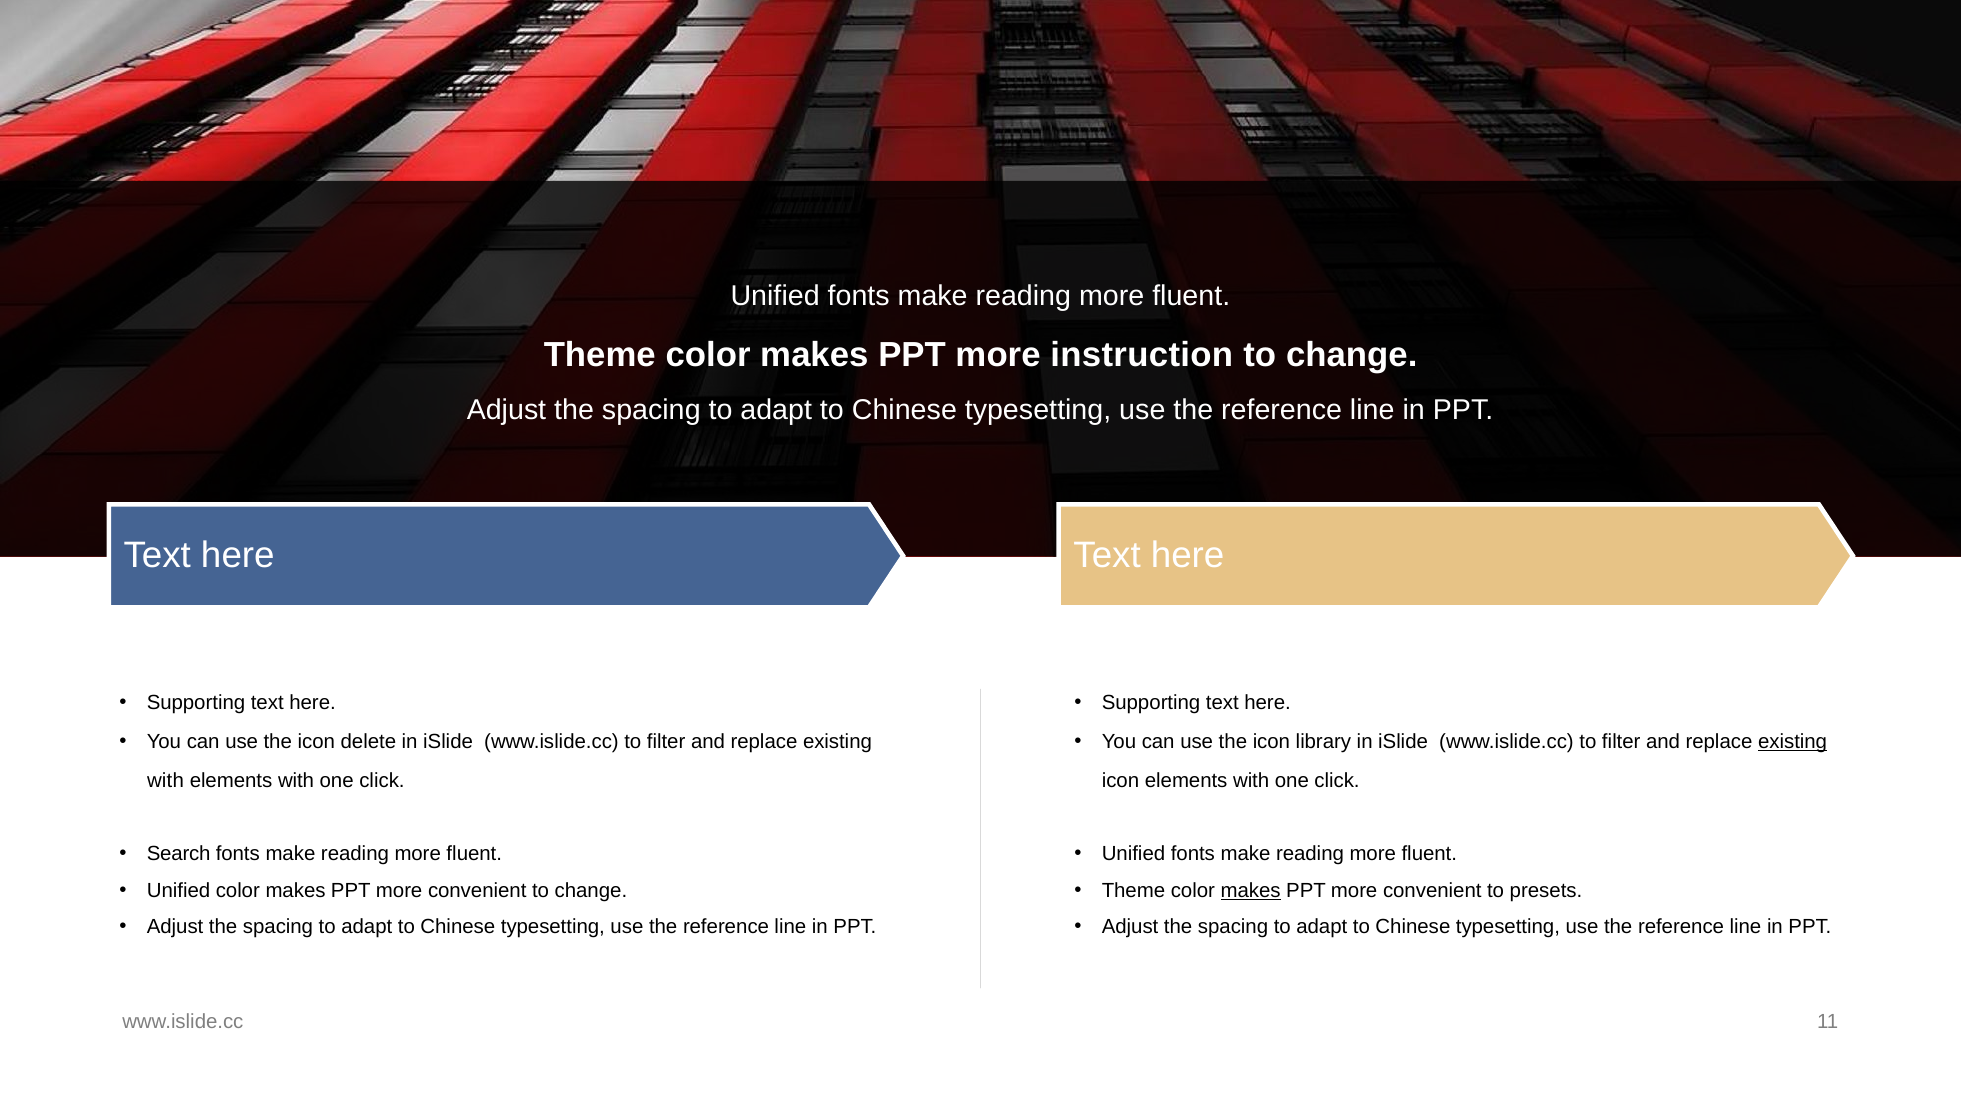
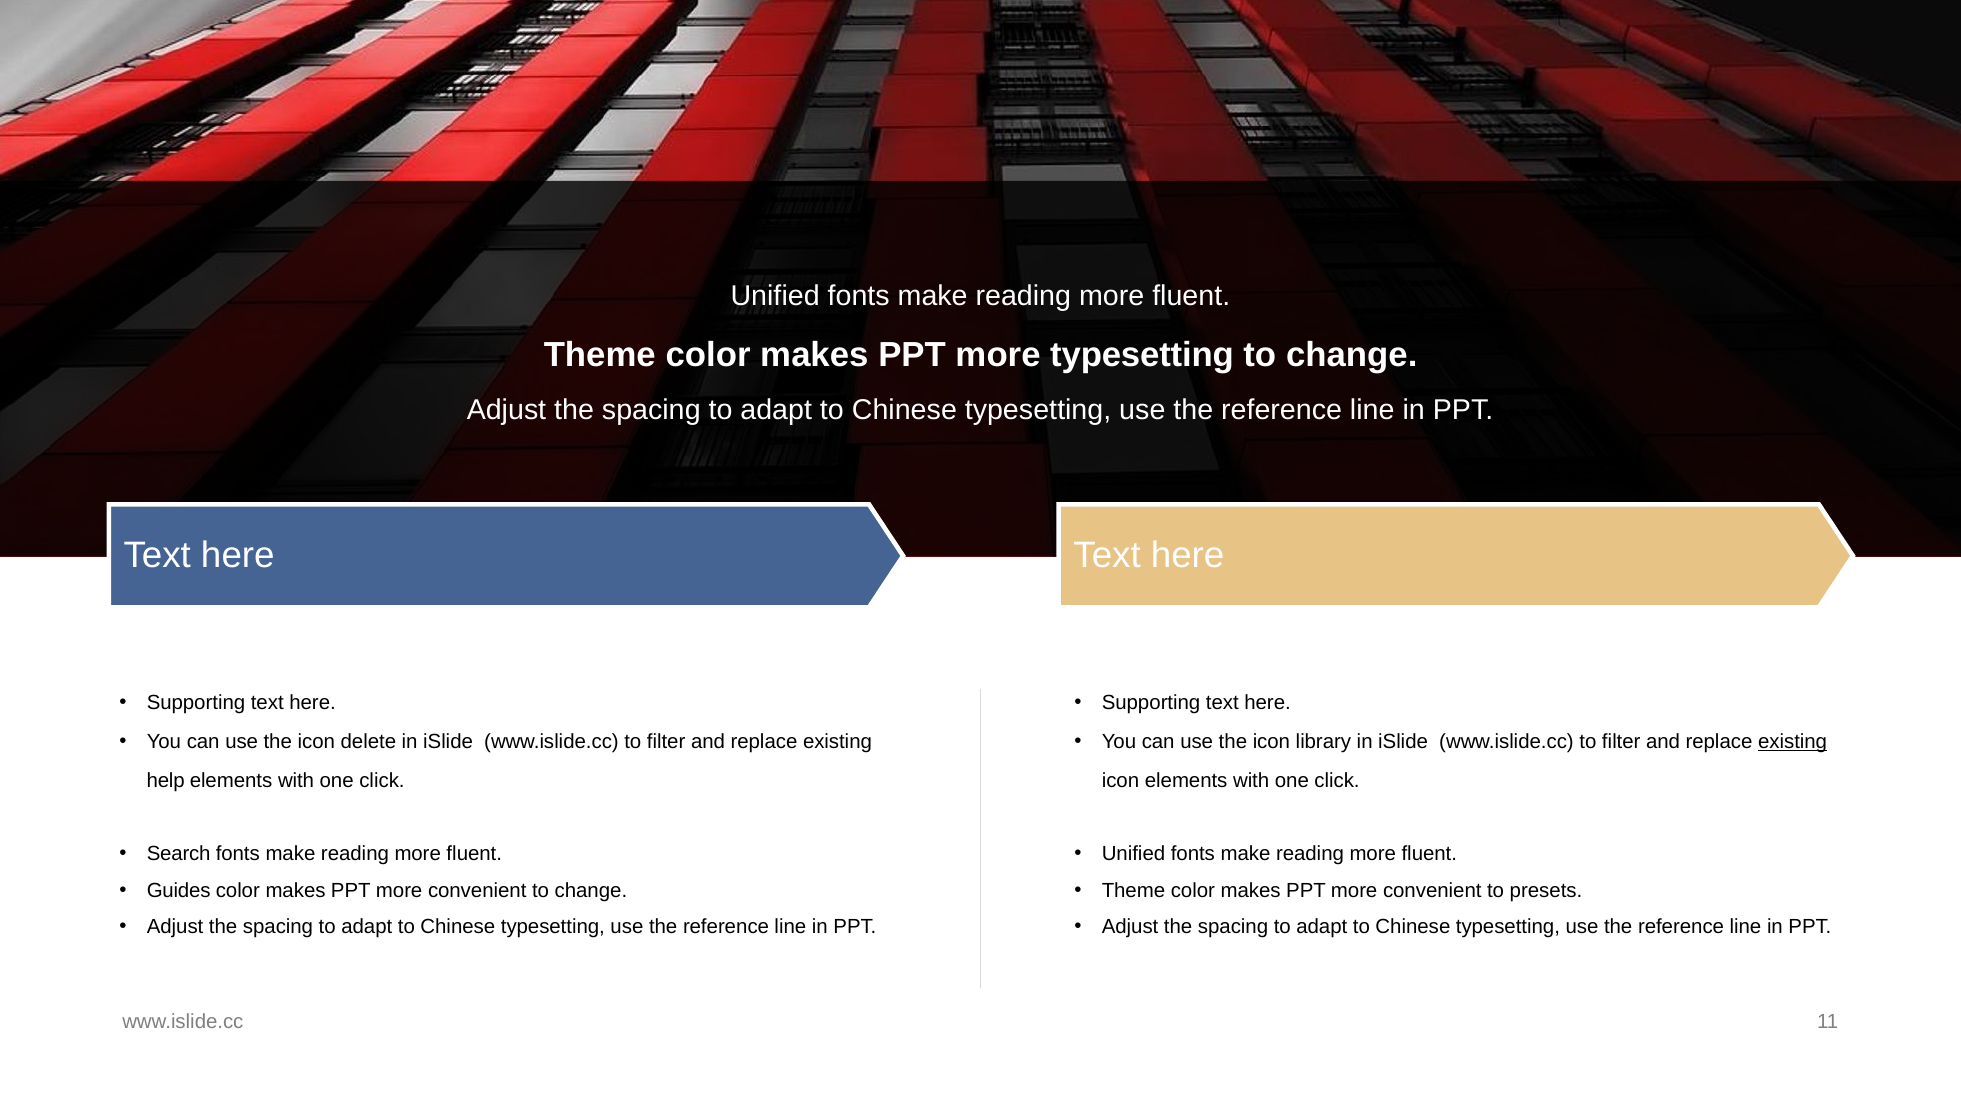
more instruction: instruction -> typesetting (1142, 355)
with: with -> help (166, 781)
Unified: Unified -> Guides (179, 891)
makes underline: present -> none (1251, 891)
